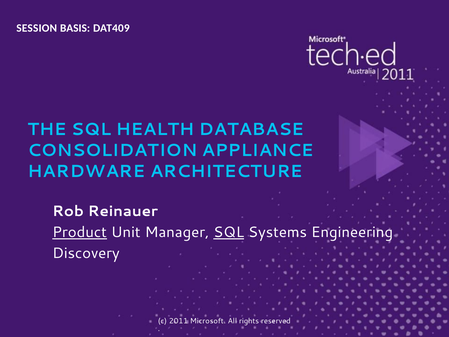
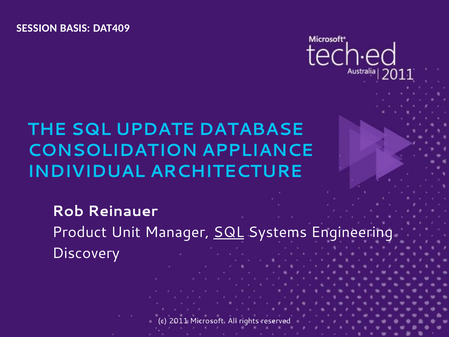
HEALTH: HEALTH -> UPDATE (155, 129)
HARDWARE: HARDWARE -> INDIVIDUAL (86, 171)
Product underline: present -> none (80, 232)
